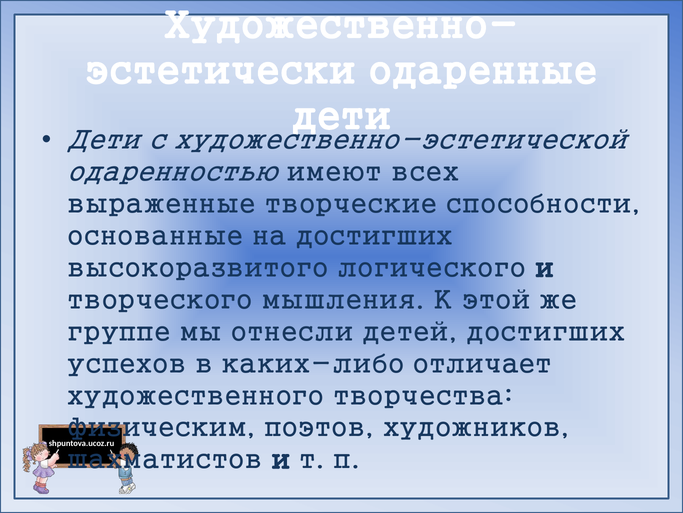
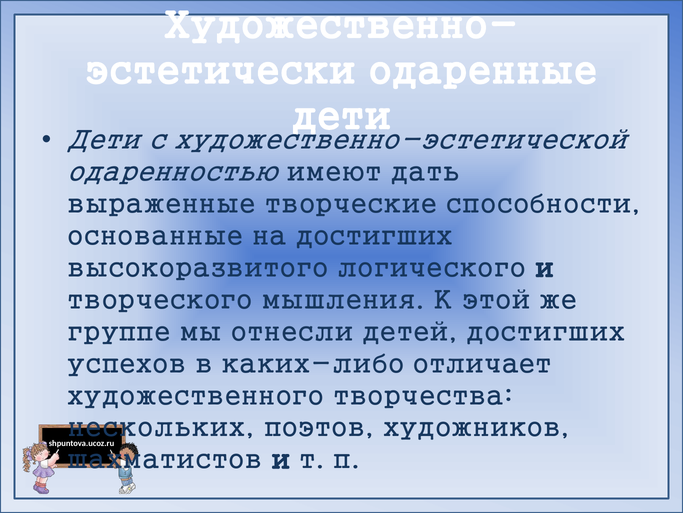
всех: всех -> дать (425, 172)
физическим: физическим -> нескольких (161, 427)
